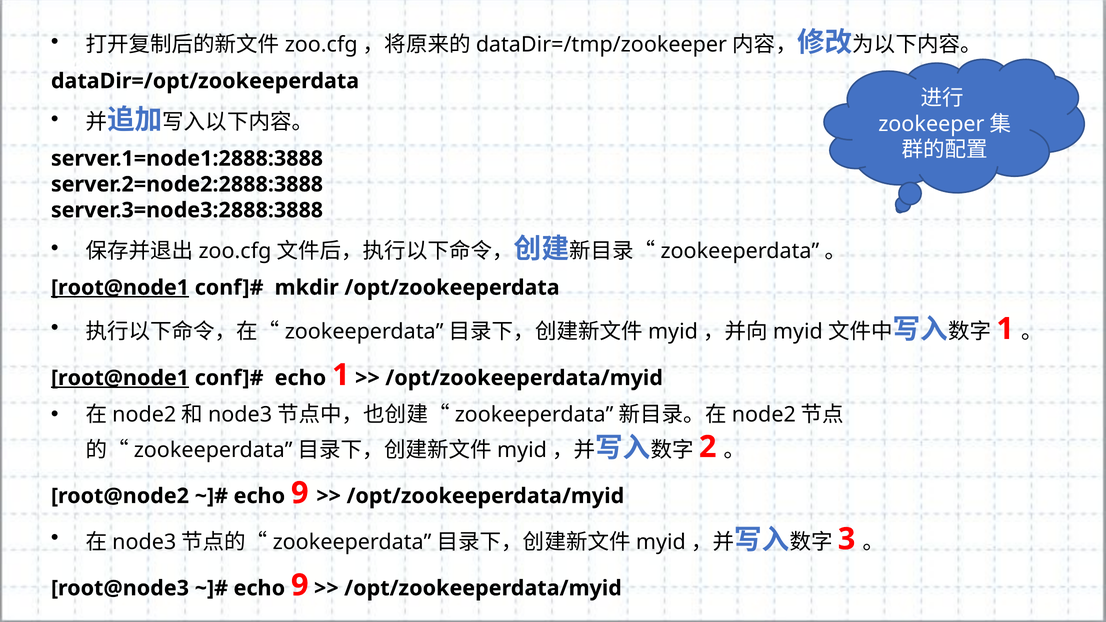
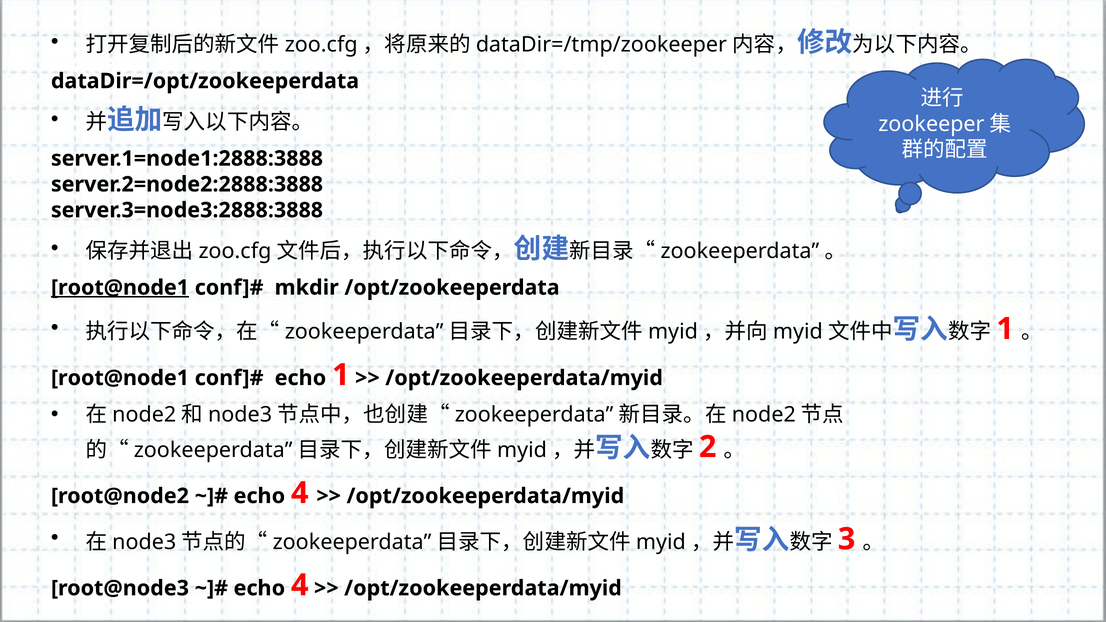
root@node1 underline: present -> none (120, 378)
9: 9 -> 4 (300, 493)
9: 9 -> 4 (300, 585)
